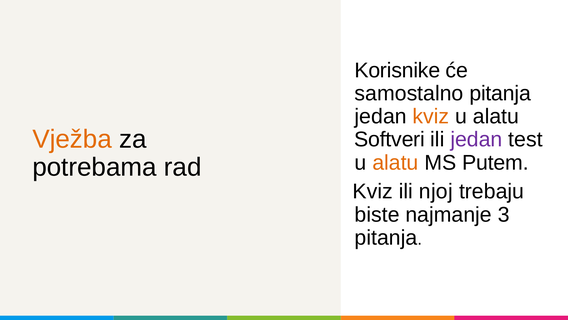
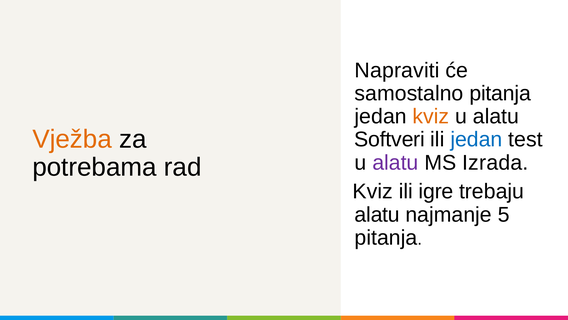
Korisnike: Korisnike -> Napraviti (397, 70)
jedan colour: purple -> blue (476, 139)
alatu colour: orange -> purple (395, 162)
Putem: Putem -> Izrada (495, 162)
njoj: njoj -> igre (436, 191)
biste: biste -> alatu (377, 214)
3: 3 -> 5 (504, 214)
